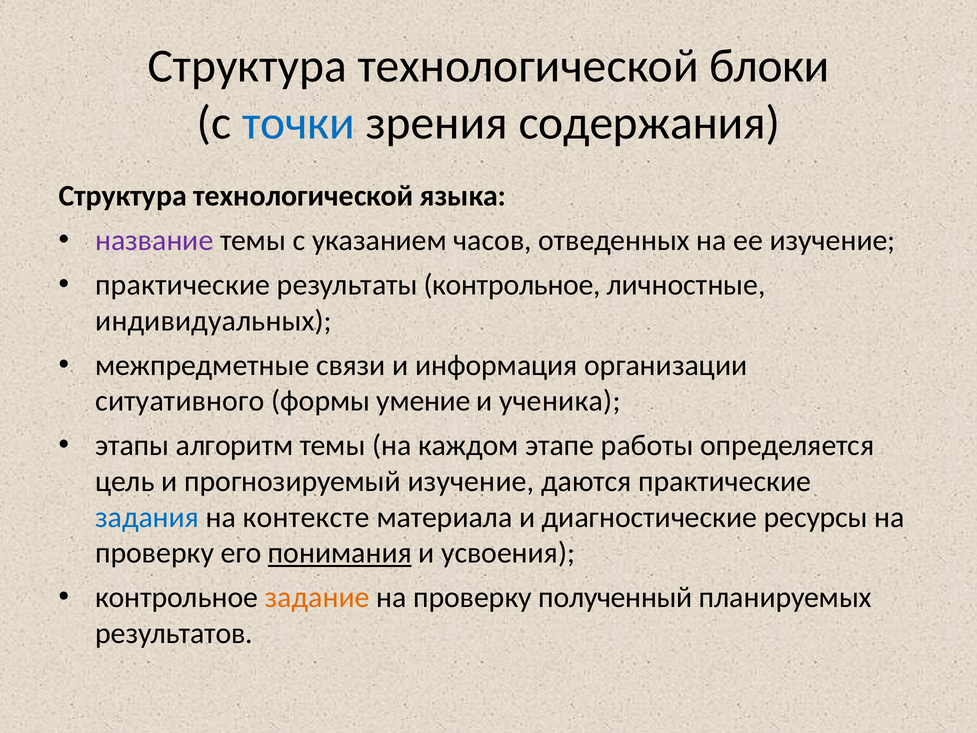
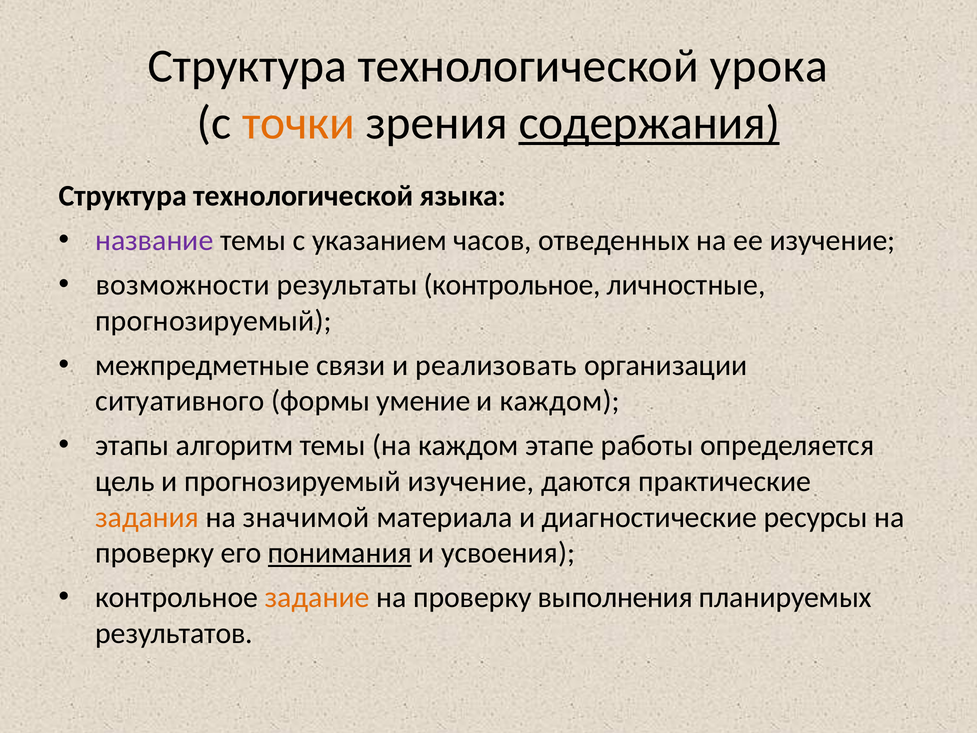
блоки: блоки -> урока (769, 66)
точки colour: blue -> orange (298, 123)
содержания underline: none -> present (649, 123)
практические: практические -> возможности (183, 285)
индивидуальных: индивидуальных -> прогнозируемый (214, 321)
информация: информация -> реализовать (496, 365)
и ученика: ученика -> каждом (560, 401)
задания colour: blue -> orange (147, 517)
контексте: контексте -> значимой (306, 517)
полученный: полученный -> выполнения (615, 597)
